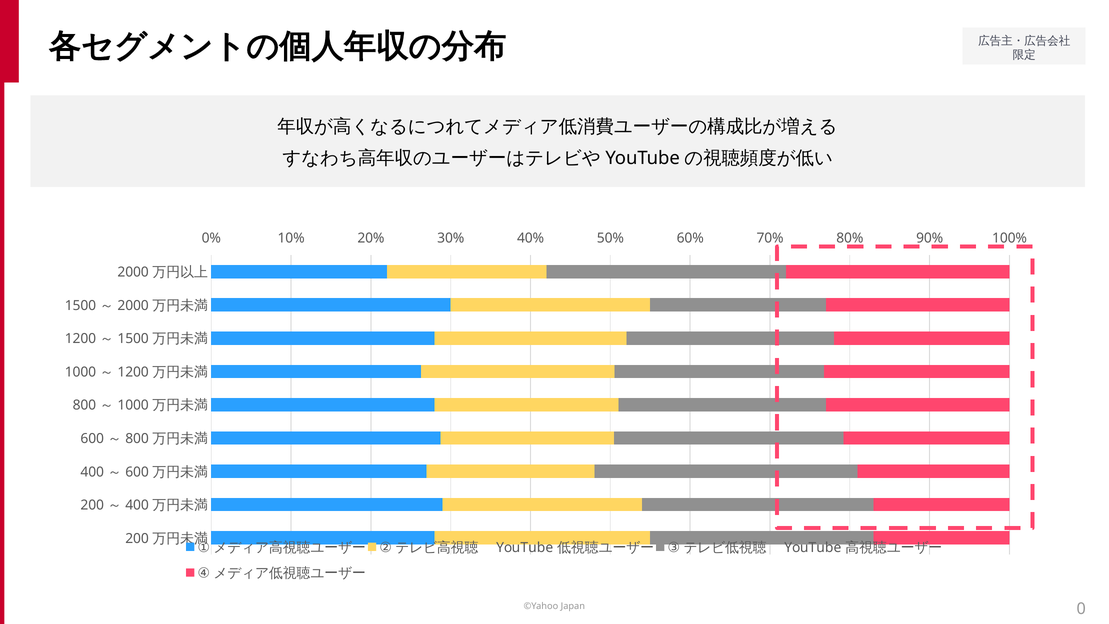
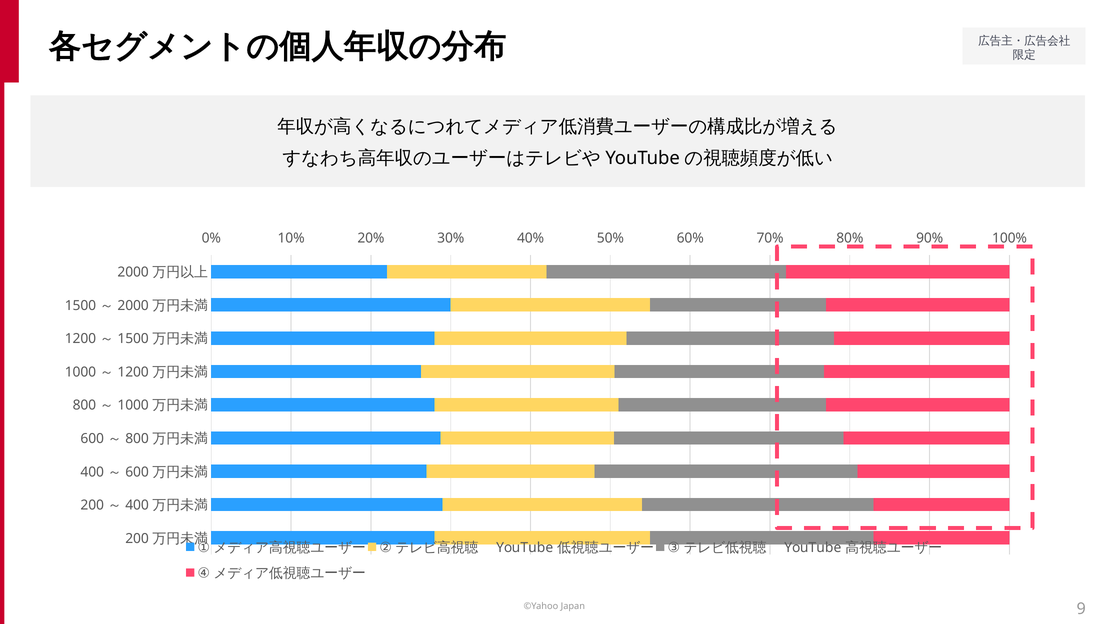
0: 0 -> 9 (1081, 608)
